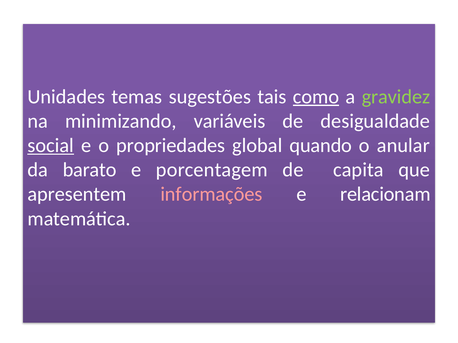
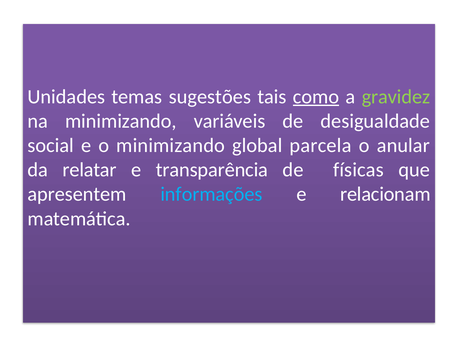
social underline: present -> none (51, 146)
o propriedades: propriedades -> minimizando (171, 146)
quando: quando -> parcela (321, 146)
barato: barato -> relatar (90, 170)
porcentagem: porcentagem -> transparência (212, 170)
capita: capita -> físicas (358, 170)
informações colour: pink -> light blue (211, 195)
